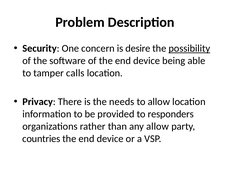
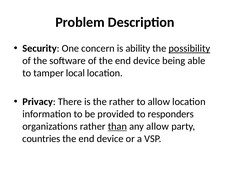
desire: desire -> ability (138, 48)
calls: calls -> local (75, 73)
the needs: needs -> rather (122, 101)
than underline: none -> present (117, 126)
